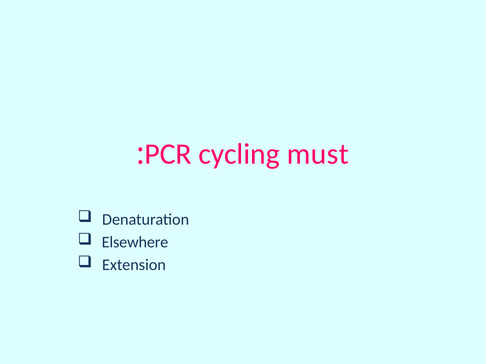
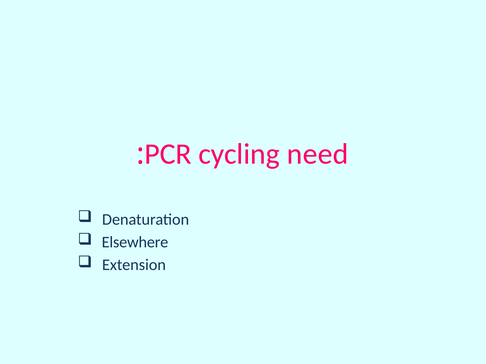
must: must -> need (318, 154)
